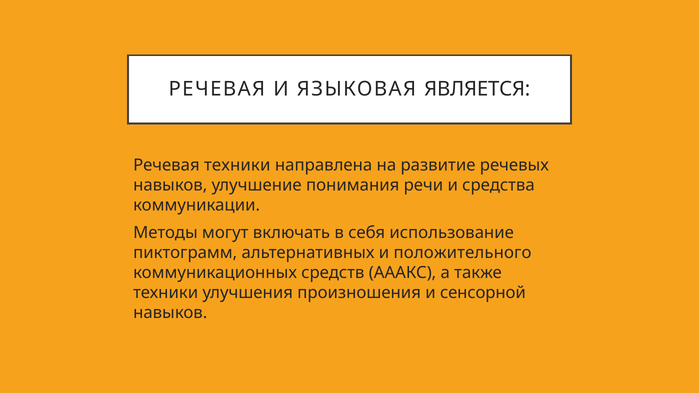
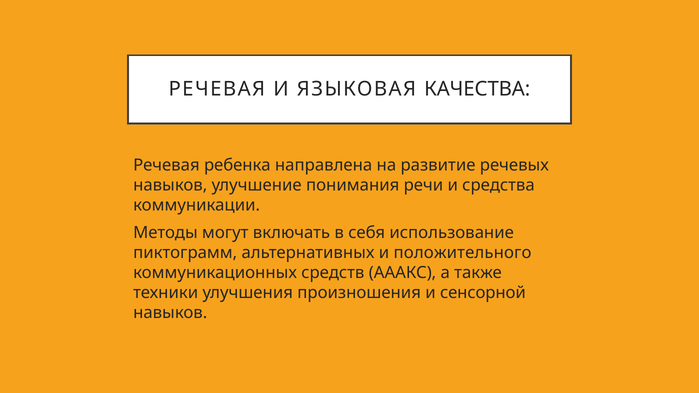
ЯВЛЯЕТСЯ: ЯВЛЯЕТСЯ -> КАЧЕСТВА (477, 89)
Речевая техники: техники -> ребенка (237, 165)
